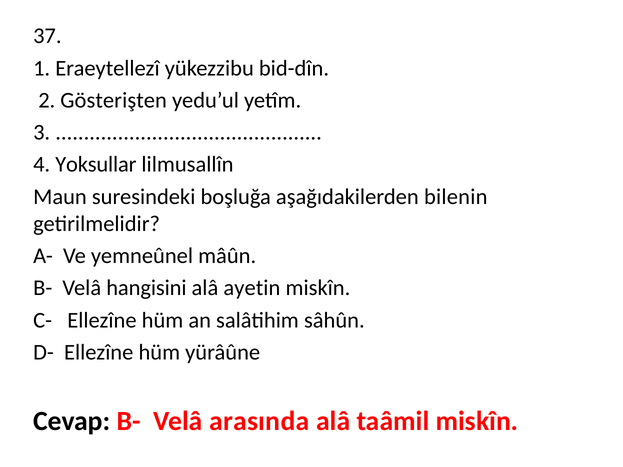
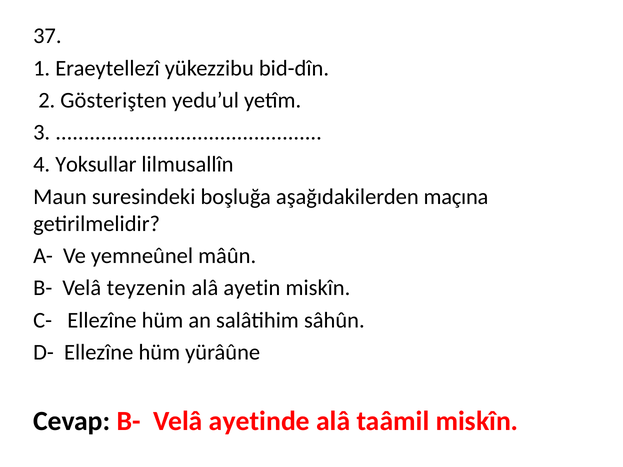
bilenin: bilenin -> maçına (456, 197)
hangisini: hangisini -> teyzenin (146, 288)
arasında: arasında -> ayetinde (259, 421)
